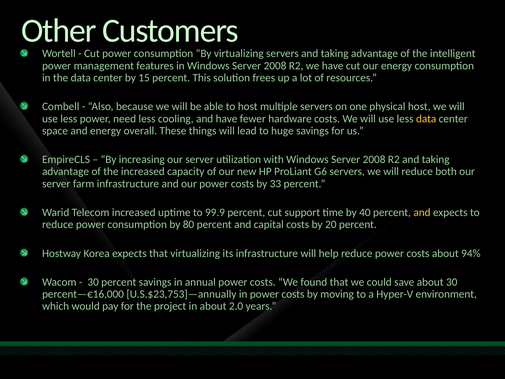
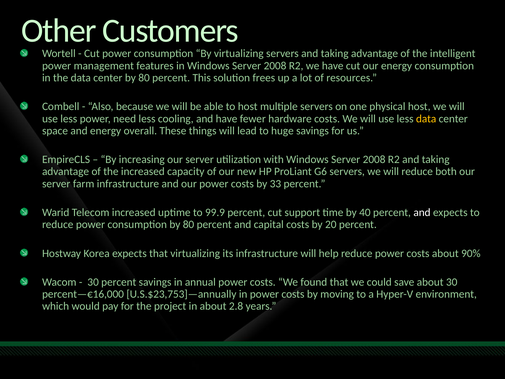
center by 15: 15 -> 80 (144, 78)
and colour: yellow -> white (422, 212)
94%: 94% -> 90% (471, 253)
2.0: 2.0 -> 2.8 (236, 306)
